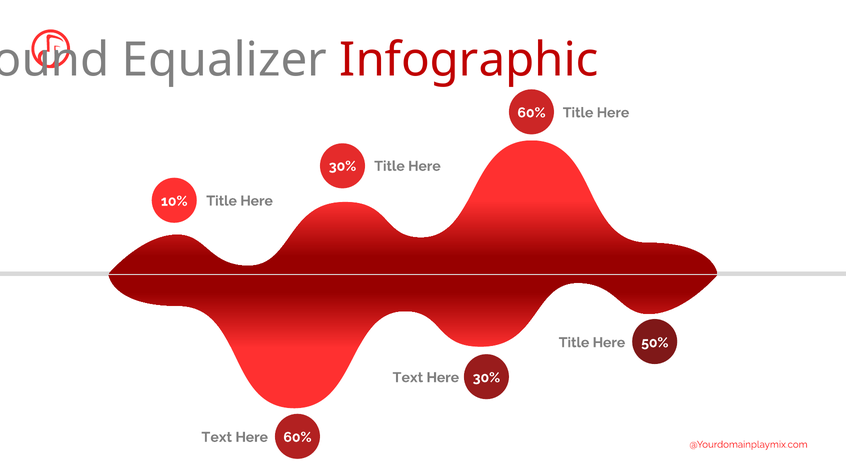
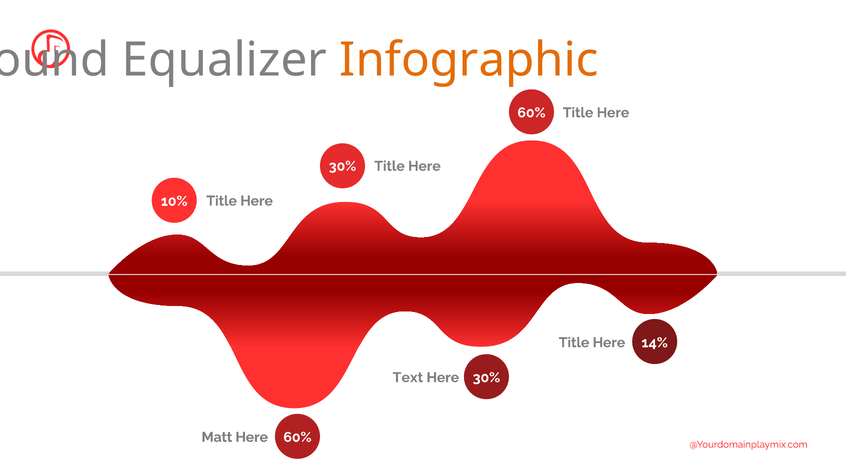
Infographic colour: red -> orange (469, 60)
50%: 50% -> 14% (655, 343)
Text: Text -> Matt (217, 437)
